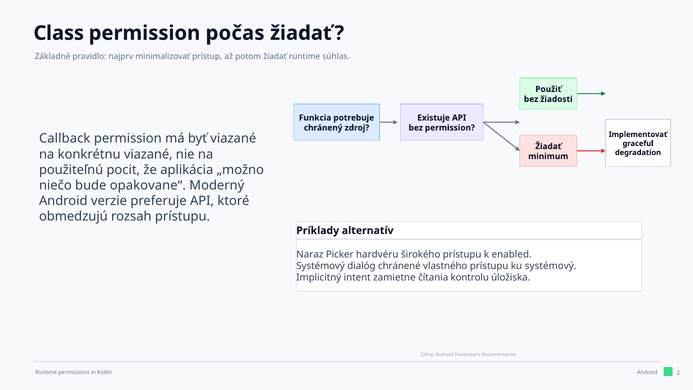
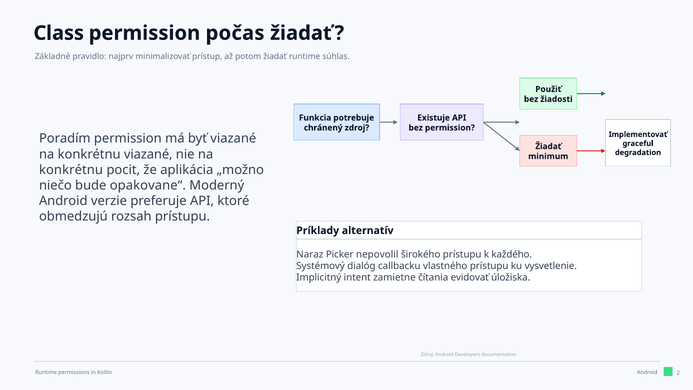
Callback: Callback -> Poradím (65, 139)
použiteľnú: použiteľnú -> konkrétnu (71, 170)
hardvéru: hardvéru -> nepovolil (377, 254)
enabled: enabled -> každého (512, 254)
chránené: chránené -> callbacku (399, 266)
ku systémový: systémový -> vysvetlenie (551, 266)
kontrolu: kontrolu -> evidovať (470, 278)
